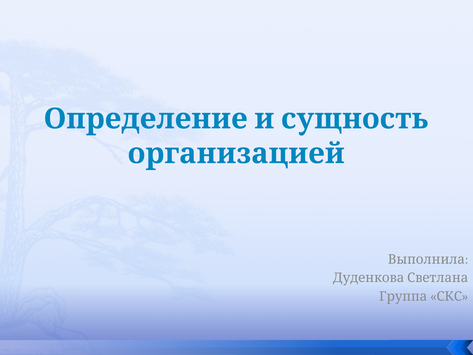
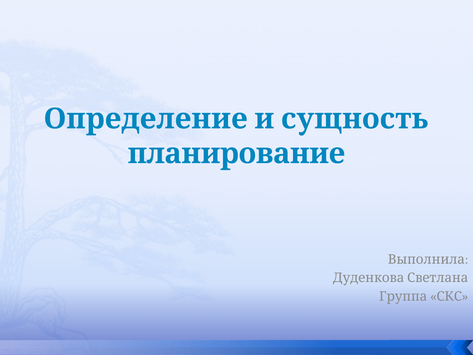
организацией: организацией -> планирование (236, 153)
